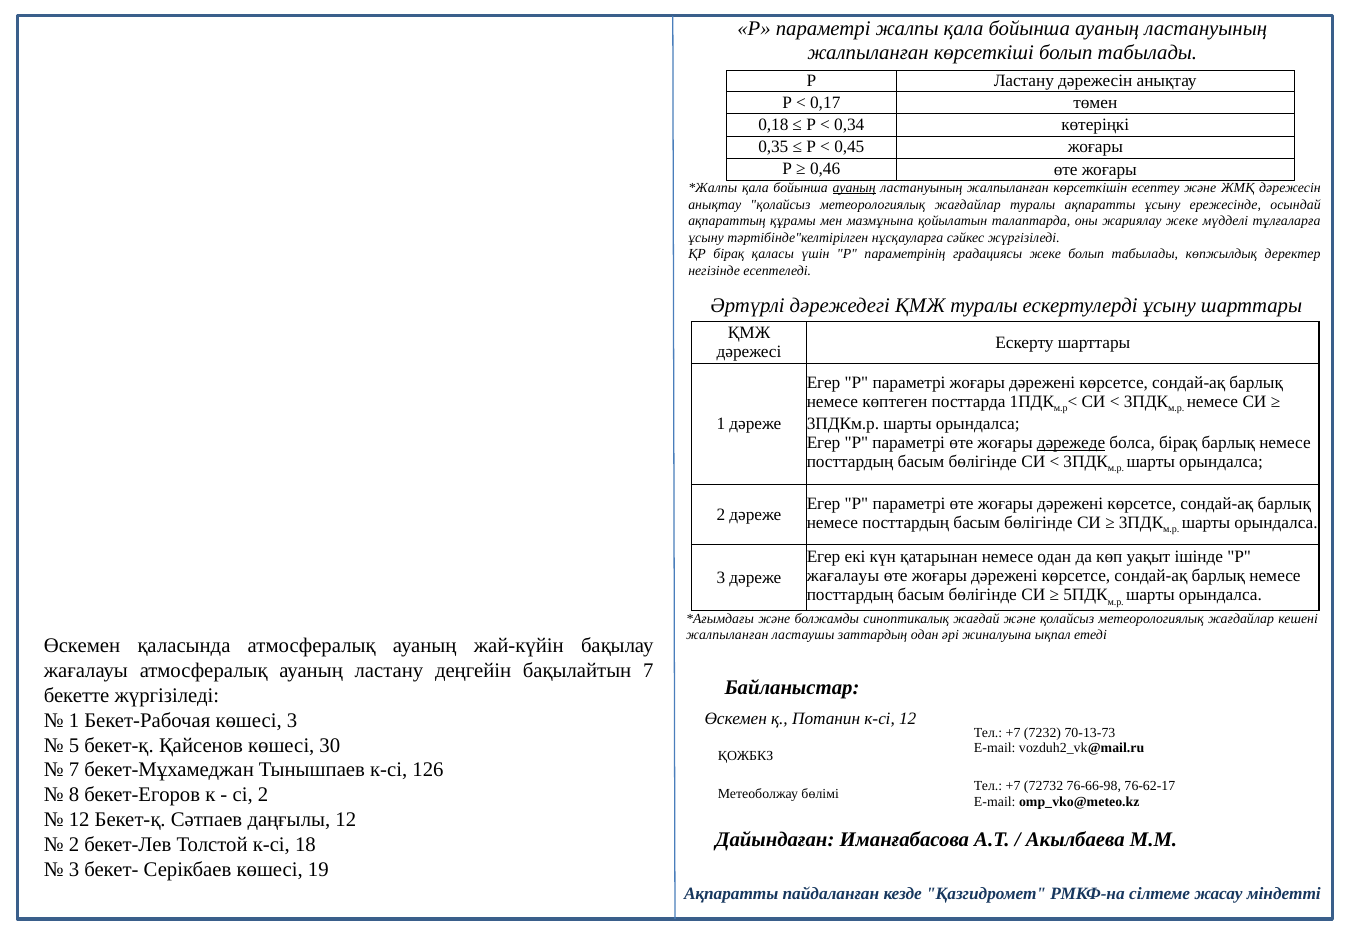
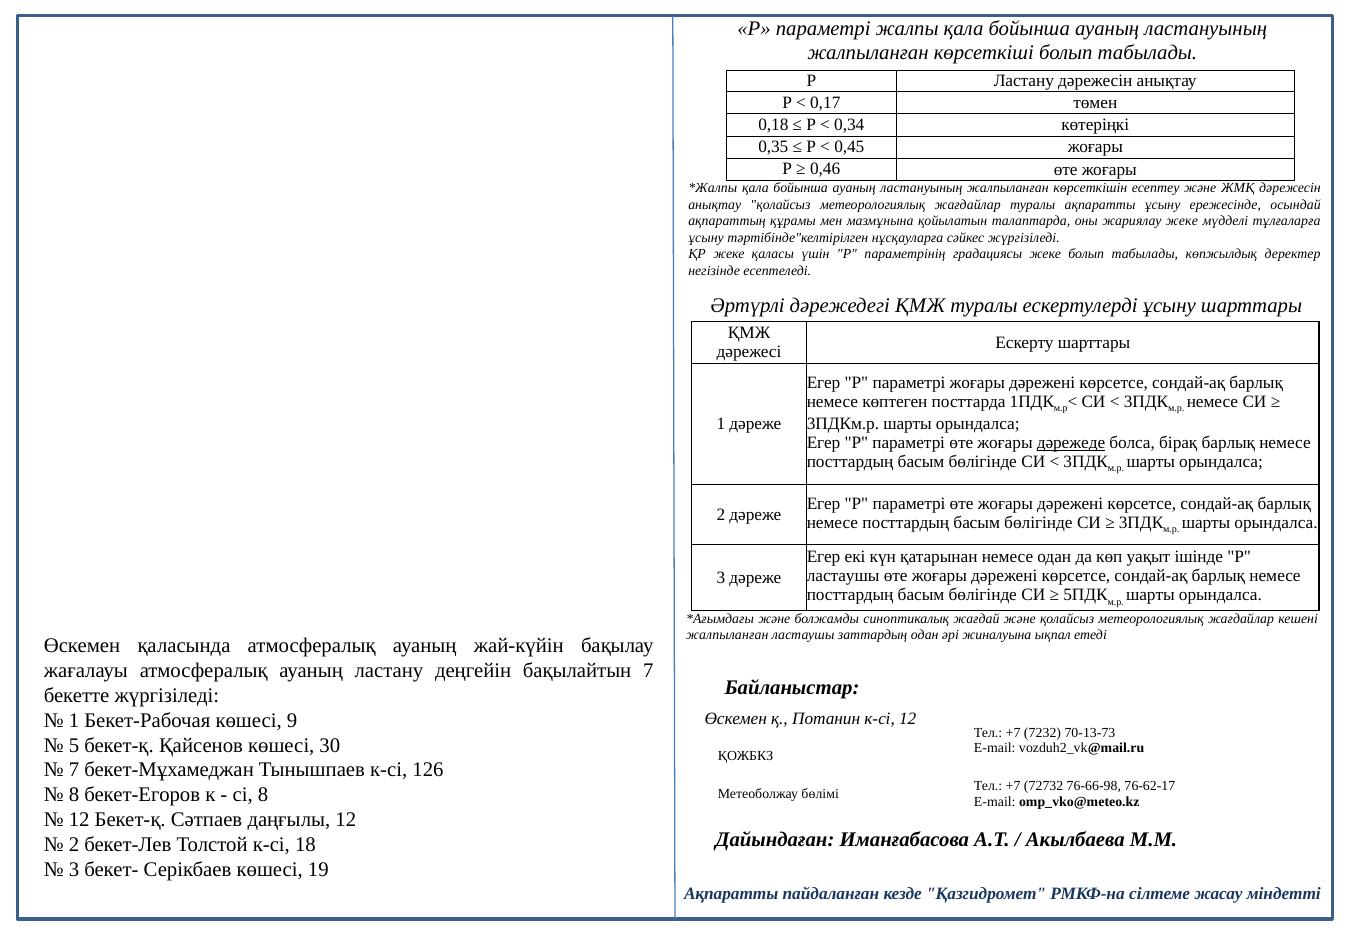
ауаның underline: present -> none (854, 188)
ҚР бірақ: бірақ -> жеке (729, 254)
жағалауы: жағалауы -> ластаушы (843, 576)
көшесі 3: 3 -> 9 (292, 720)
сі 2: 2 -> 8 (263, 795)
